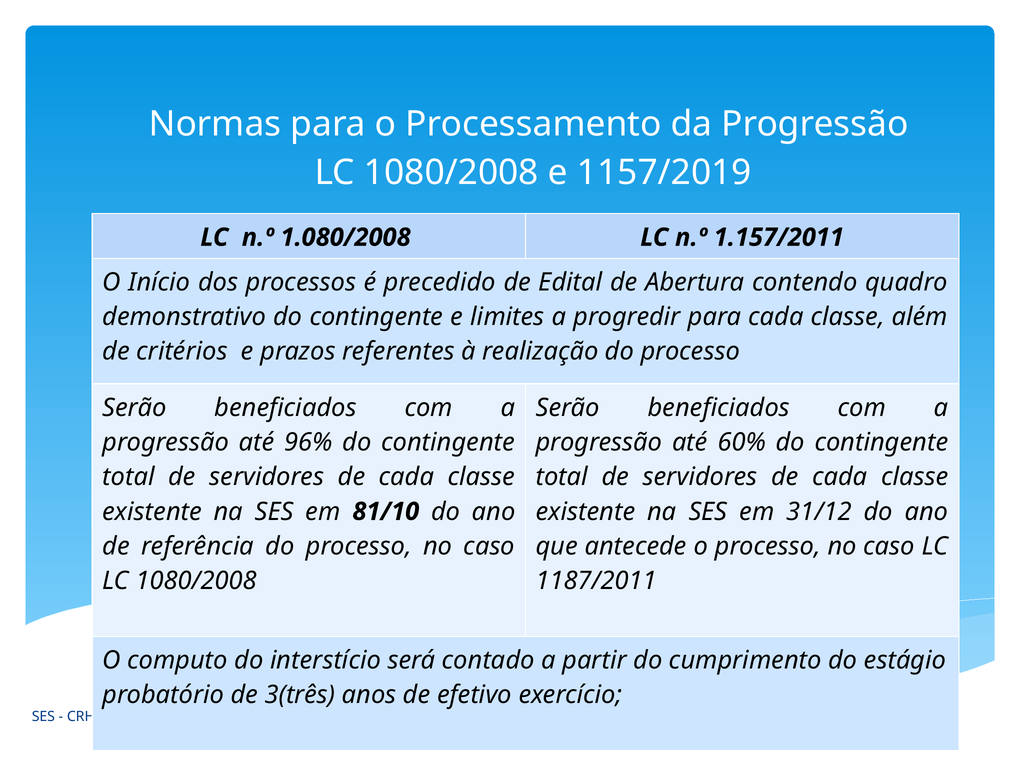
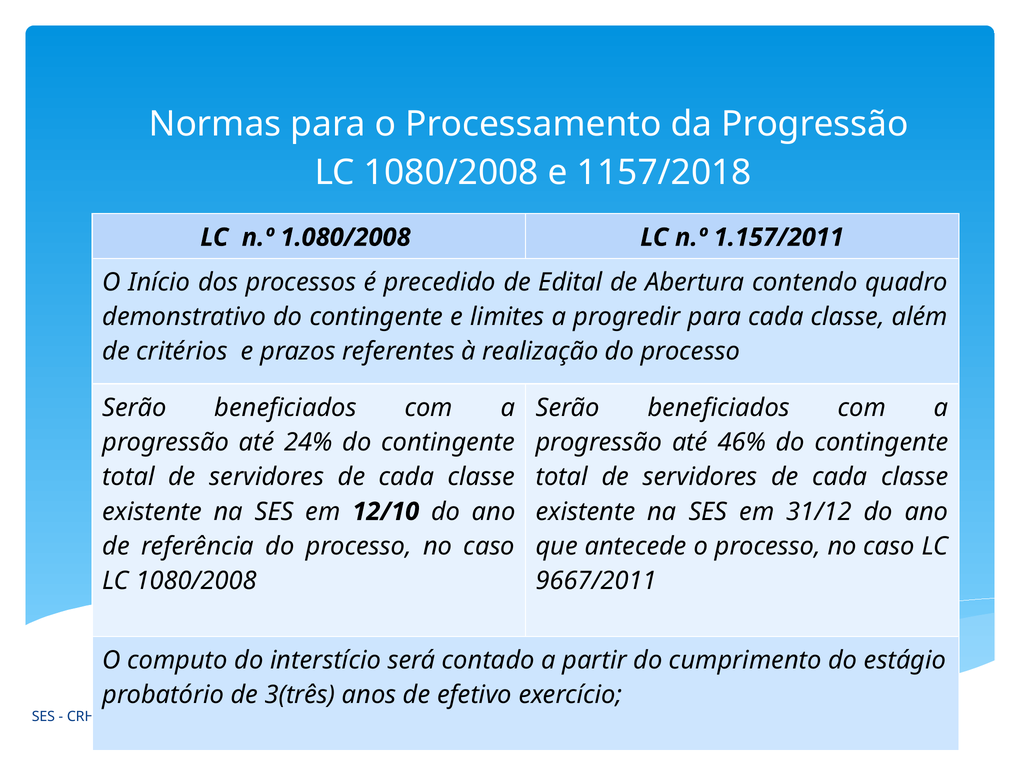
1157/2019: 1157/2019 -> 1157/2018 (664, 172)
96%: 96% -> 24% (308, 442)
60%: 60% -> 46% (742, 442)
81/10: 81/10 -> 12/10 (386, 512)
1187/2011: 1187/2011 -> 9667/2011 (596, 581)
